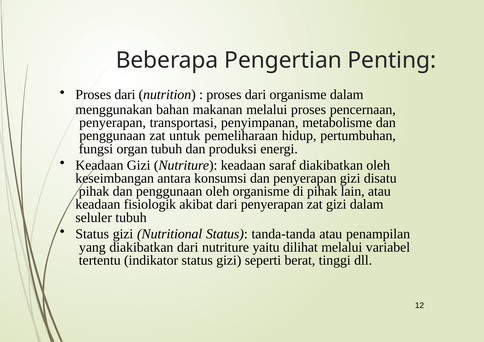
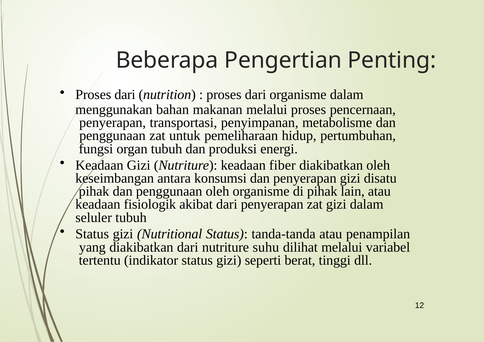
saraf: saraf -> fiber (282, 165)
yaitu: yaitu -> suhu (266, 247)
